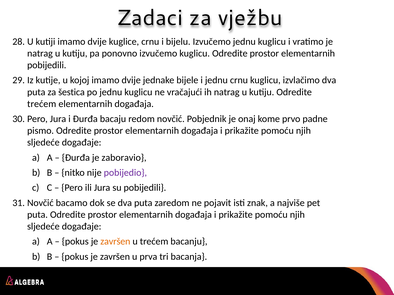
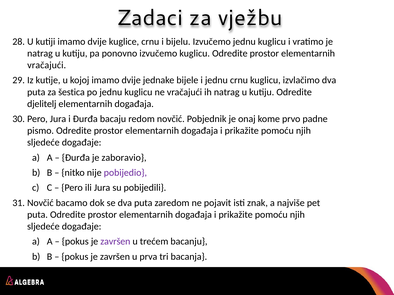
pobijedili: pobijedili -> vračajući (47, 65)
trećem: trećem -> djelitelj (42, 104)
završen colour: orange -> purple (115, 242)
